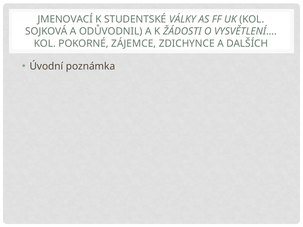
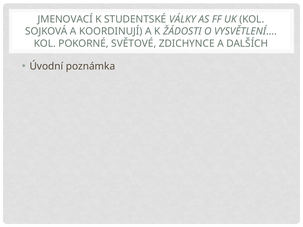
ODŮVODNIL: ODŮVODNIL -> KOORDINUJÍ (111, 31)
ZÁJEMCE: ZÁJEMCE -> SVĚTOVÉ (134, 44)
